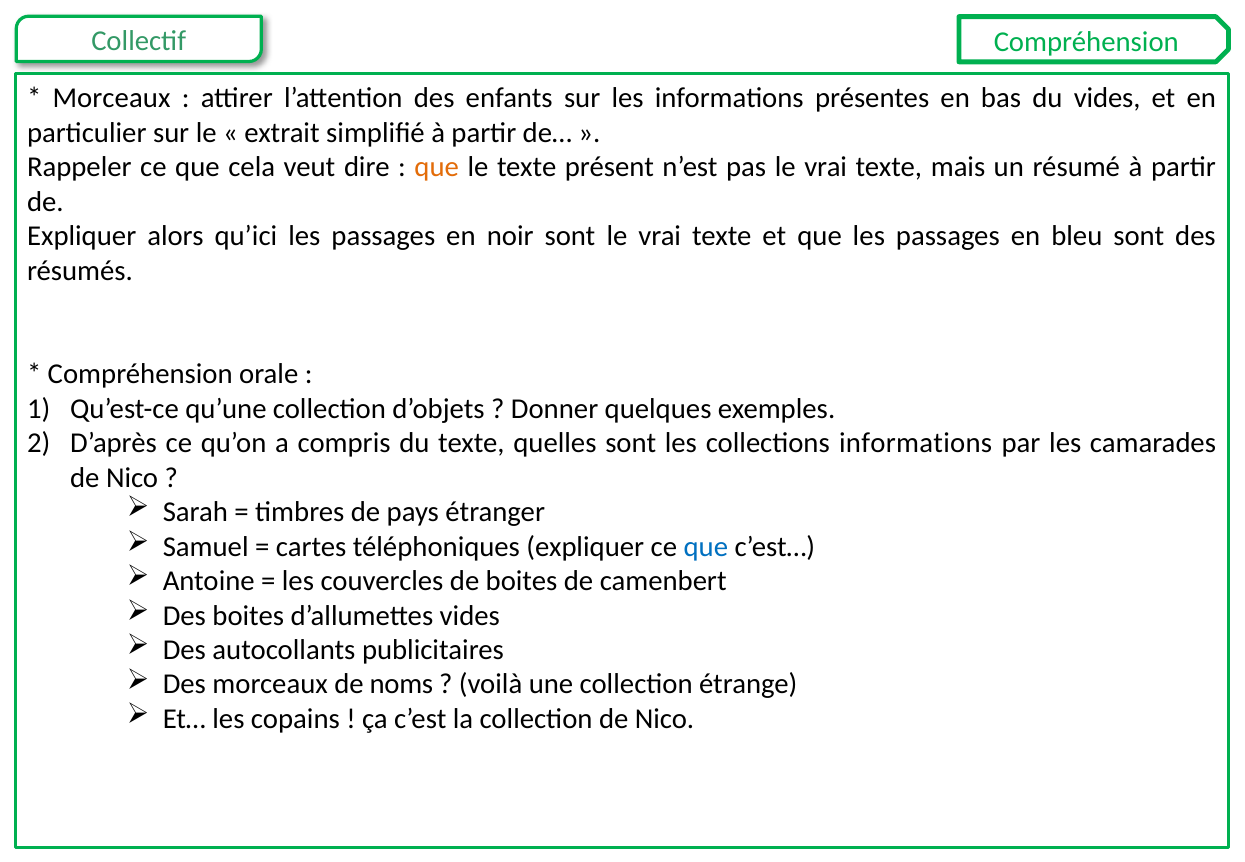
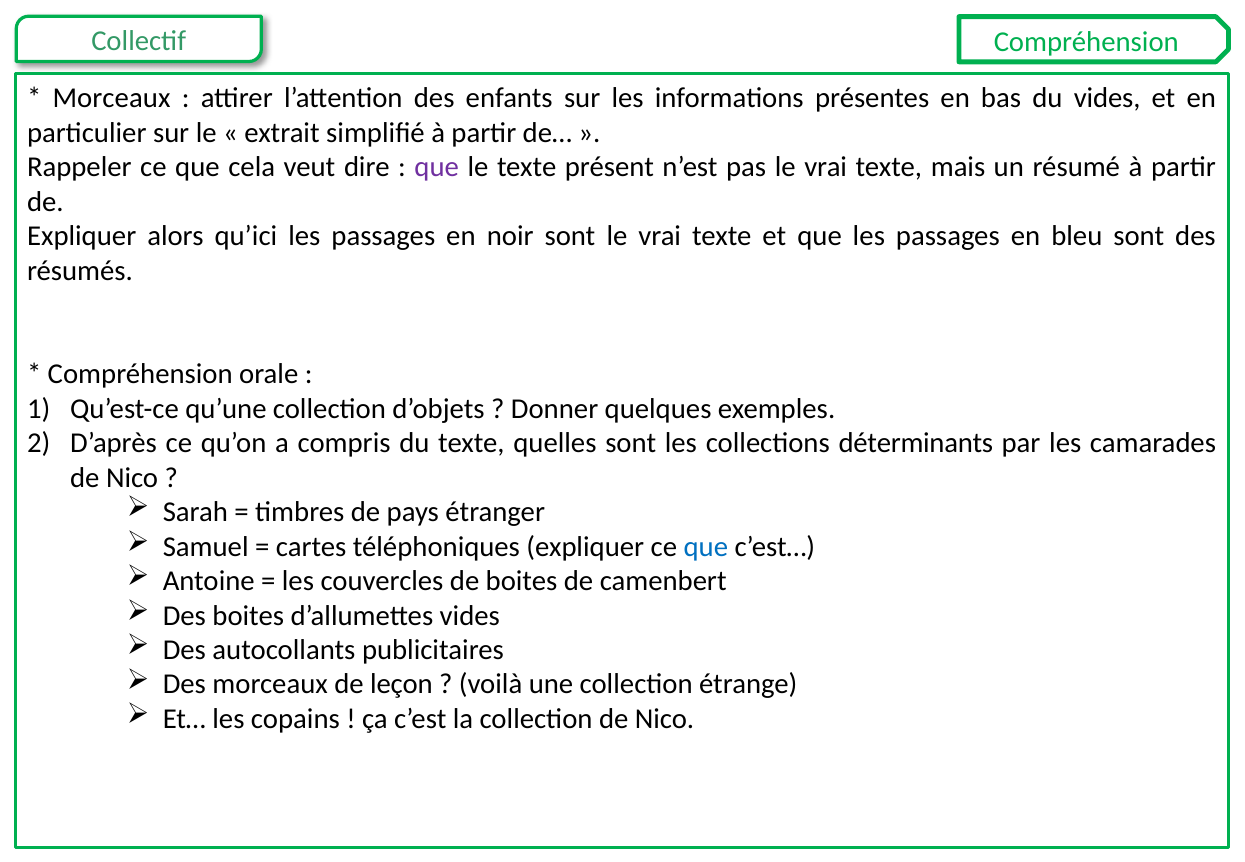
que colour: orange -> purple (437, 167)
collections informations: informations -> déterminants (916, 443)
noms: noms -> leçon (401, 685)
